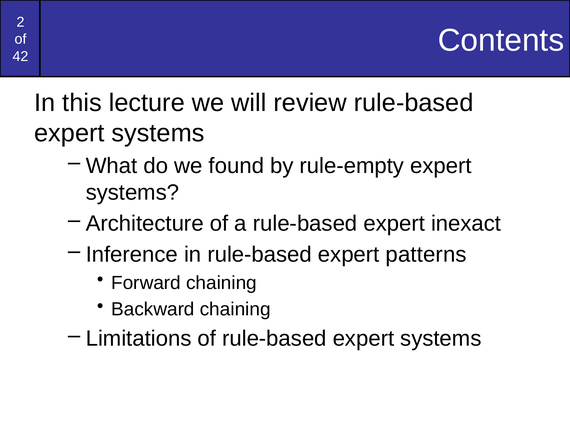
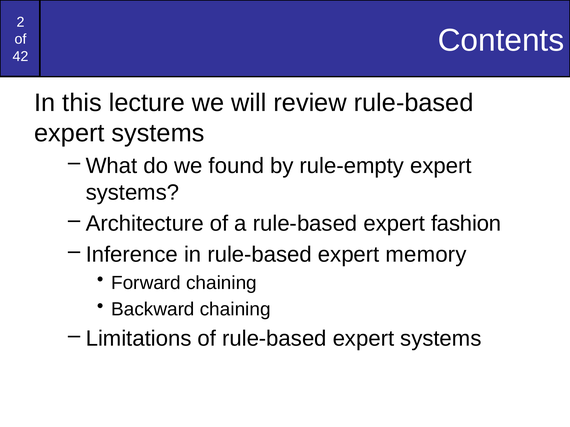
inexact: inexact -> fashion (466, 224)
patterns: patterns -> memory (426, 255)
